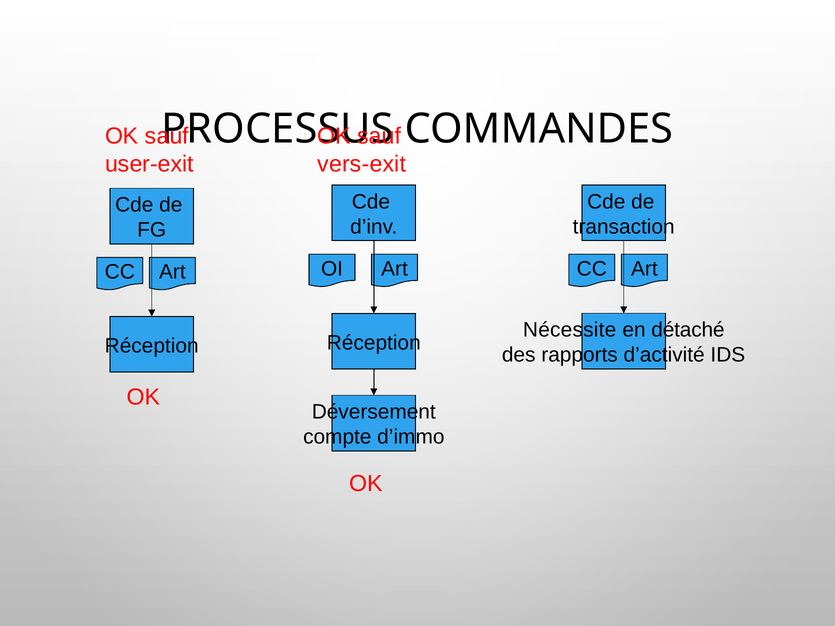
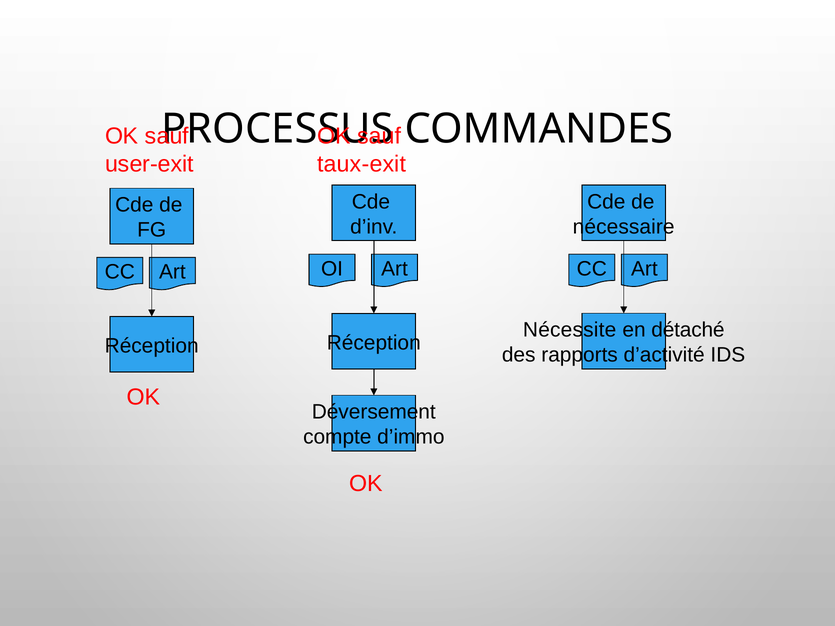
vers-exit: vers-exit -> taux-exit (362, 164)
transaction: transaction -> nécessaire (624, 227)
